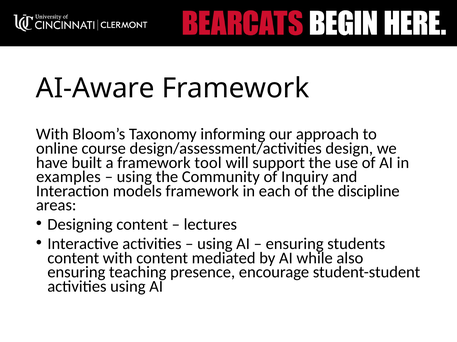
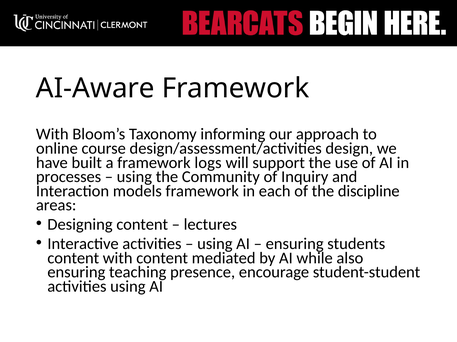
tool: tool -> logs (208, 163)
examples: examples -> processes (69, 177)
